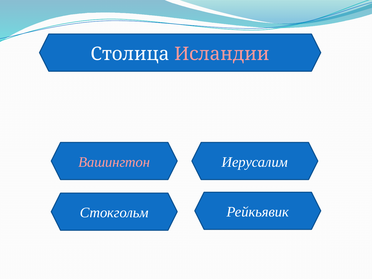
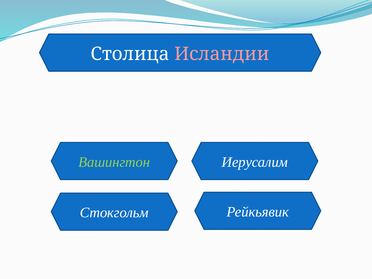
Вашингтон colour: pink -> light green (114, 162)
